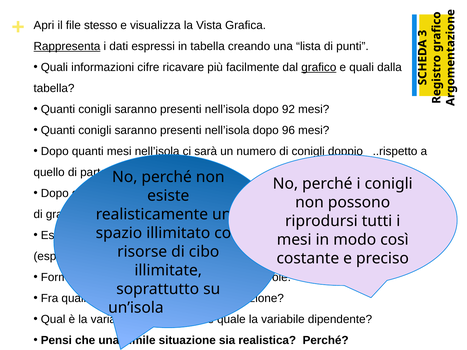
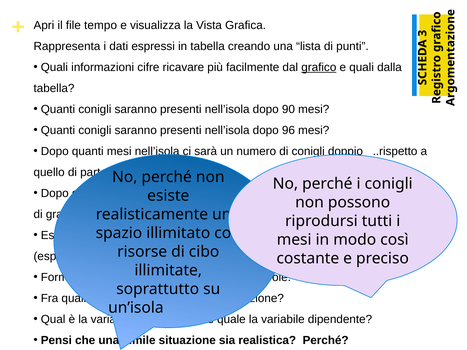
file stesso: stesso -> tempo (101, 25)
Rappresenta underline: present -> none (67, 46)
92: 92 -> 90 (288, 109)
